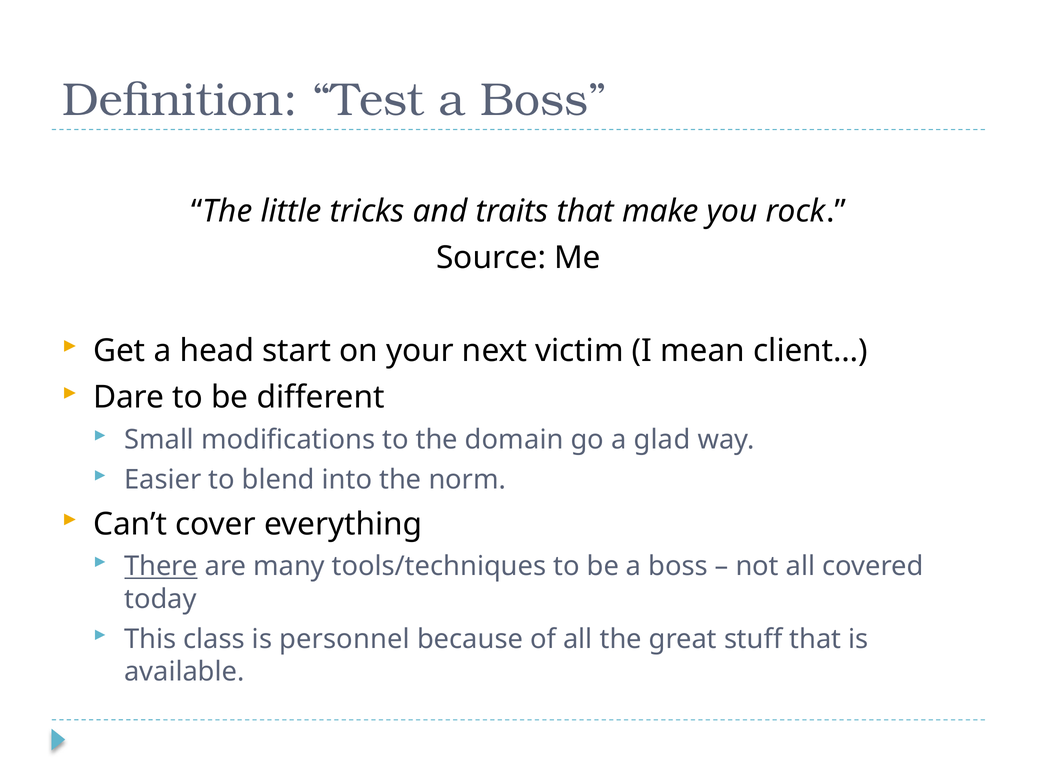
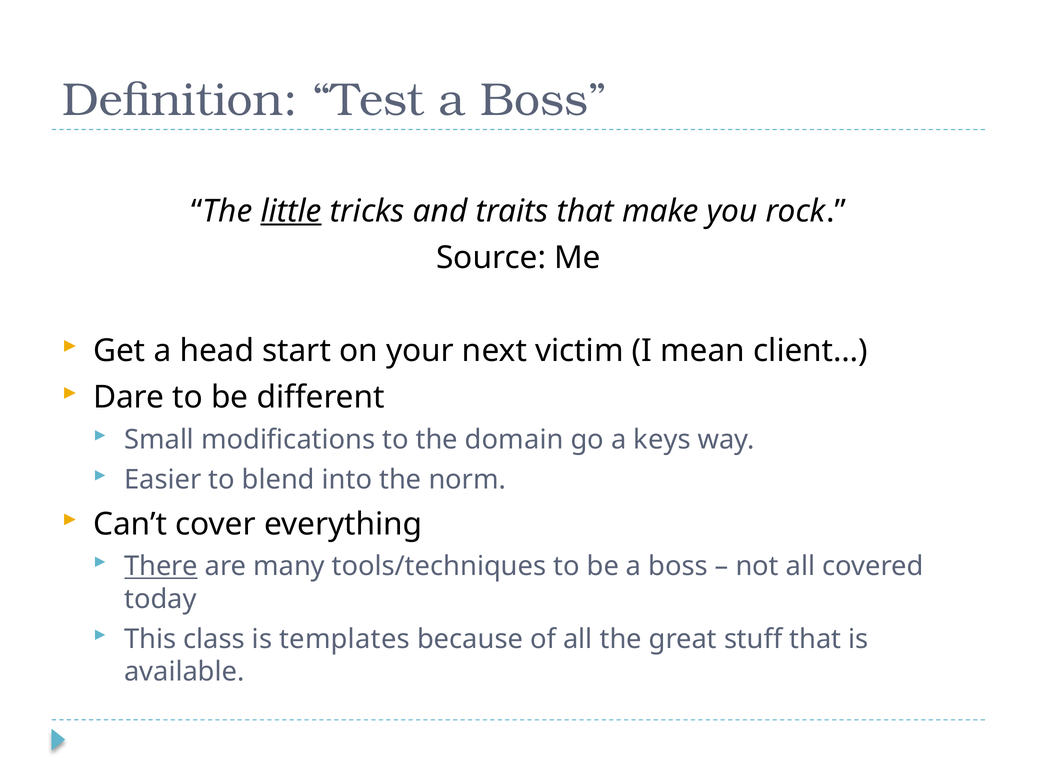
little underline: none -> present (291, 211)
glad: glad -> keys (662, 440)
personnel: personnel -> templates (345, 640)
